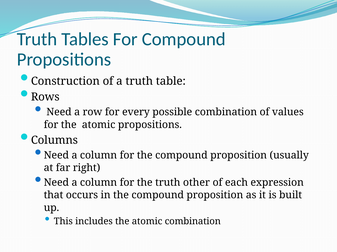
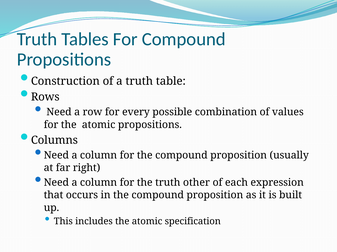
atomic combination: combination -> specification (193, 222)
